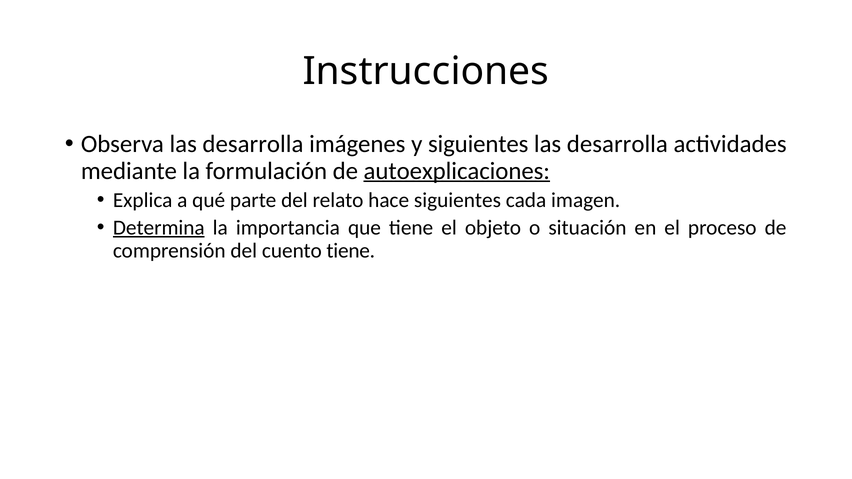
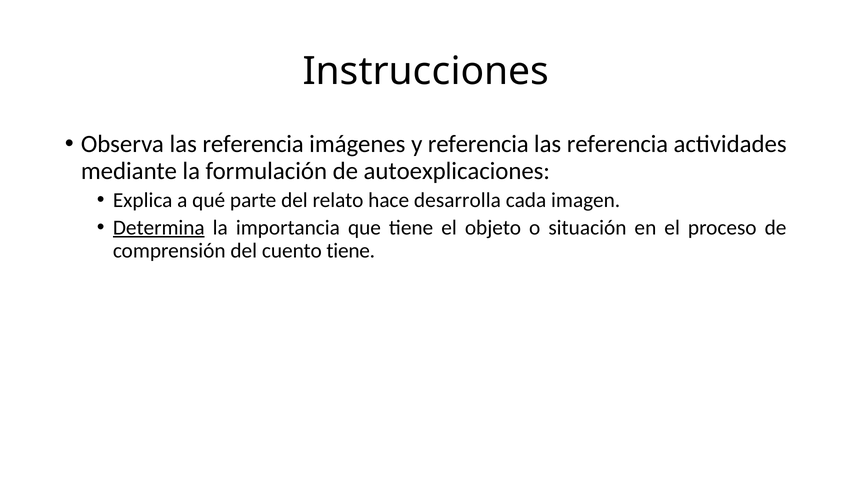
Observa las desarrolla: desarrolla -> referencia (253, 144)
y siguientes: siguientes -> referencia (478, 144)
desarrolla: desarrolla -> referencia (617, 144)
autoexplicaciones underline: present -> none (457, 171)
hace siguientes: siguientes -> desarrolla (457, 200)
